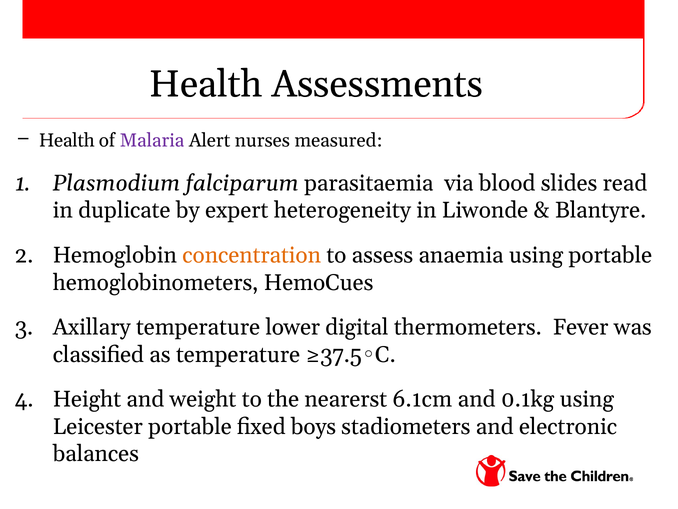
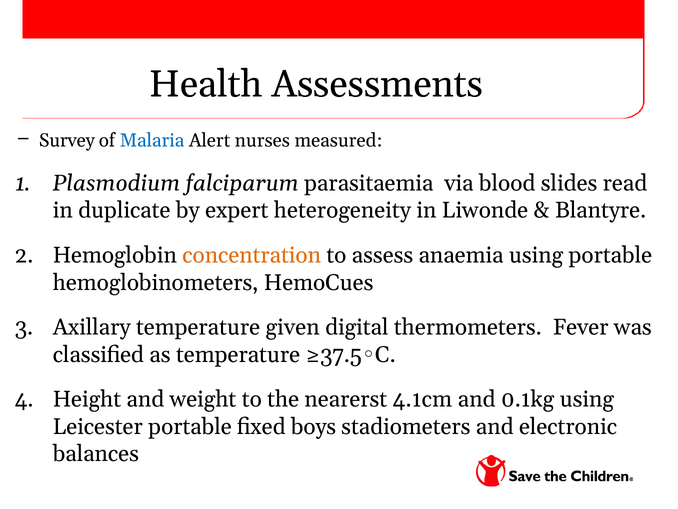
Health: Health -> Survey (67, 140)
Malaria colour: purple -> blue (152, 140)
lower: lower -> given (293, 327)
6.1cm: 6.1cm -> 4.1cm (422, 399)
